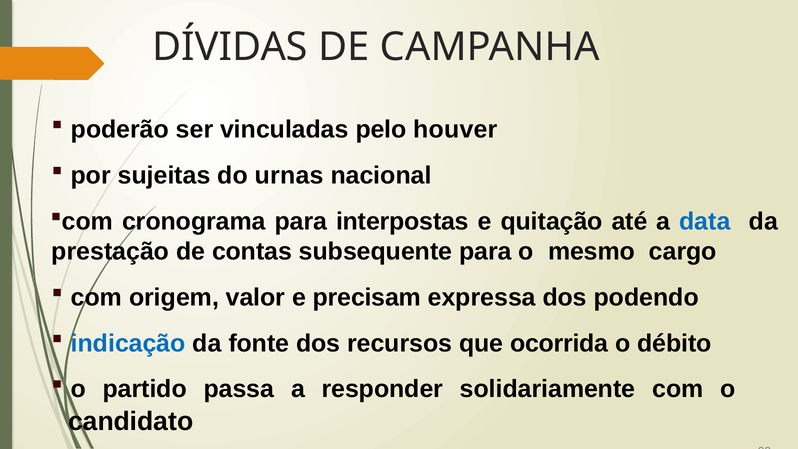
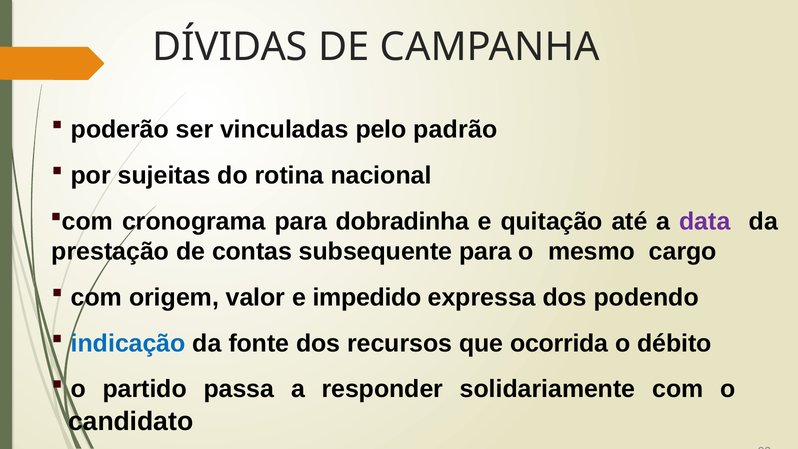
houver: houver -> padrão (456, 130)
urnas: urnas -> rotina (289, 176)
interpostas: interpostas -> dobradinha (403, 221)
data colour: blue -> purple (705, 221)
precisam: precisam -> impedido (367, 297)
